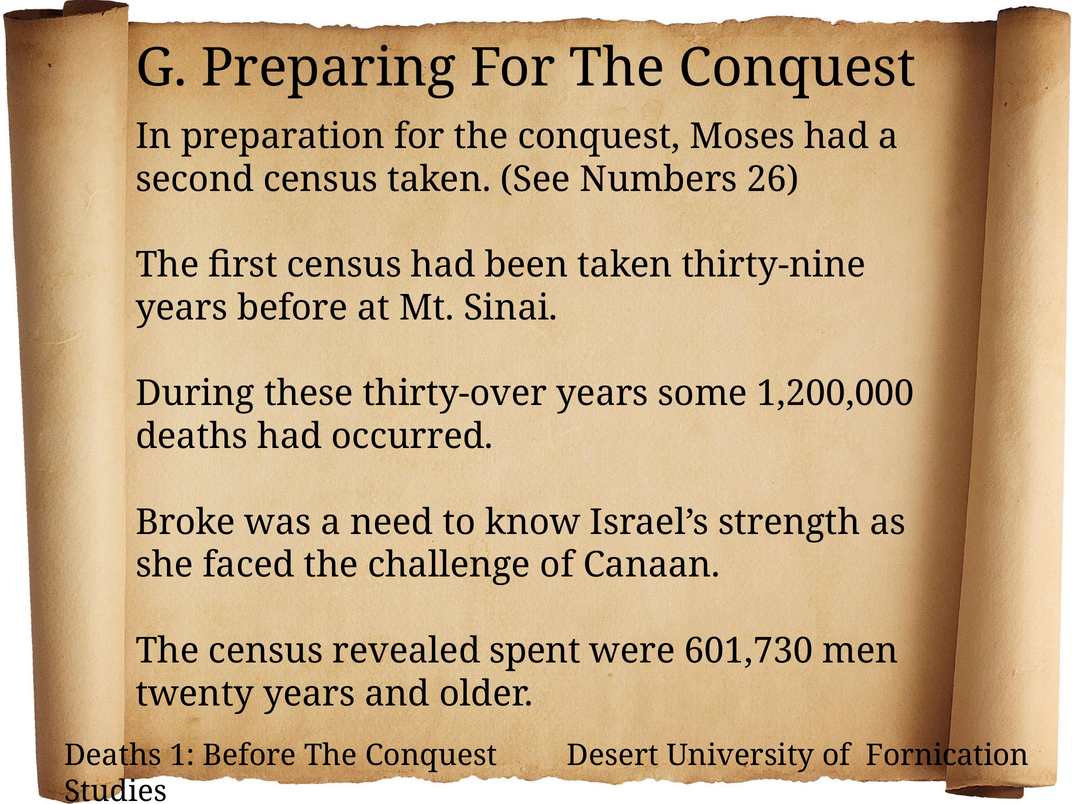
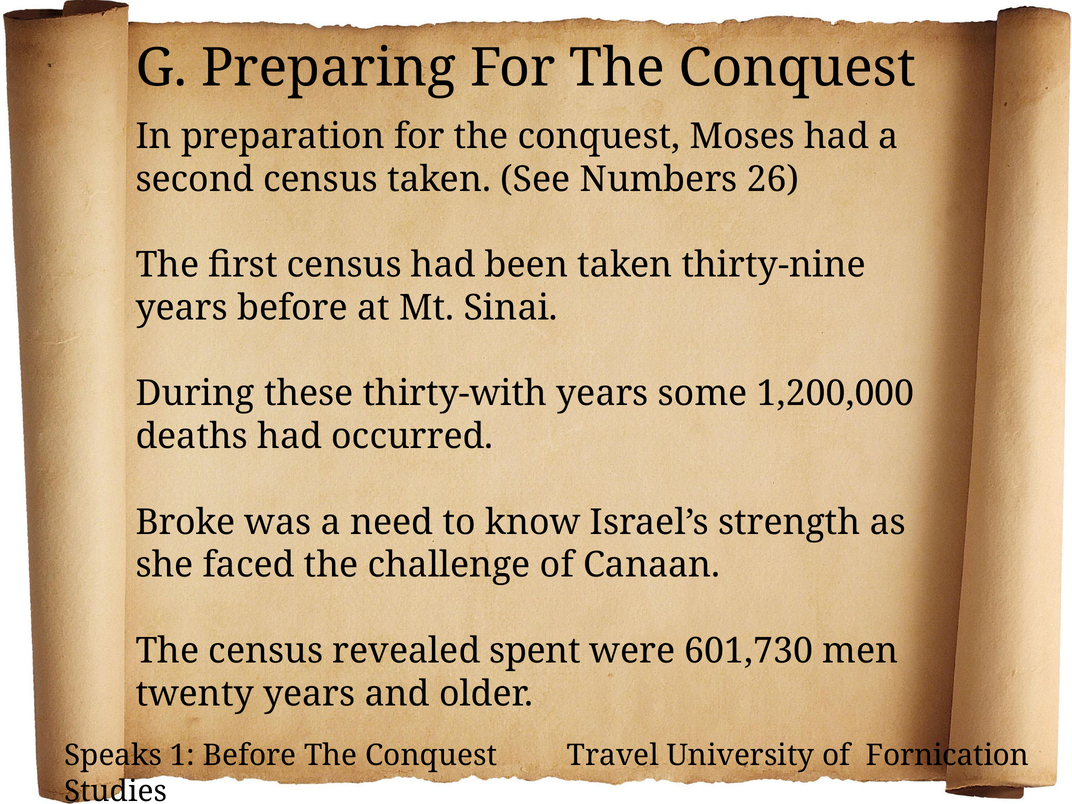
thirty-over: thirty-over -> thirty-with (455, 394)
Deaths: Deaths -> Speaks (113, 756)
Desert: Desert -> Travel (613, 756)
